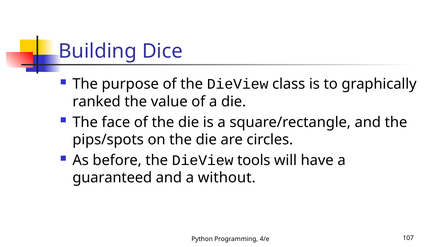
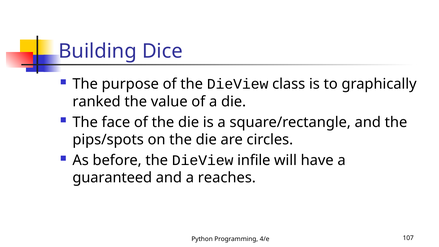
tools: tools -> infile (254, 160)
without: without -> reaches (227, 178)
